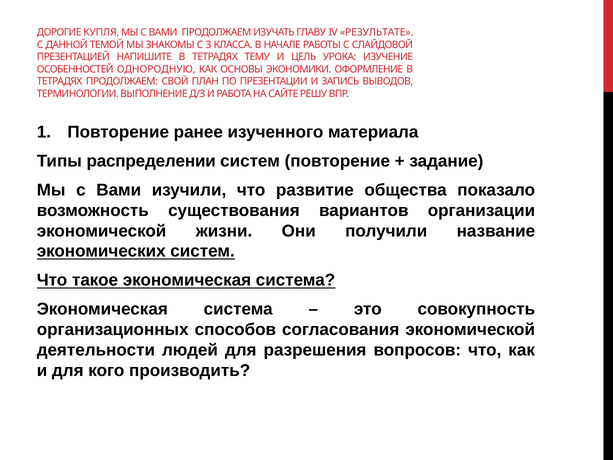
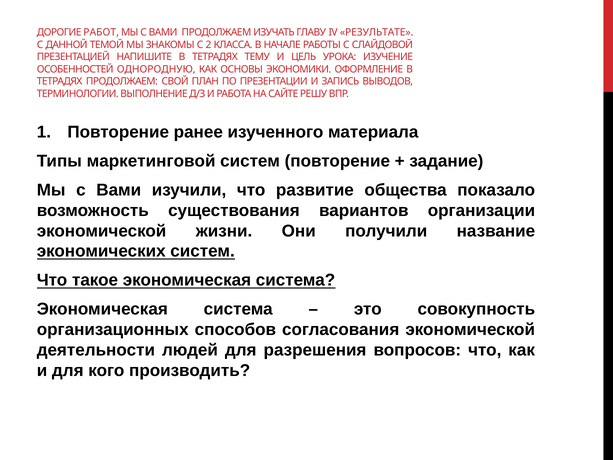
КУПЛЯ: КУПЛЯ -> РАБОТ (101, 32)
3: 3 -> 2 (209, 45)
распределении: распределении -> маркетинговой (151, 161)
